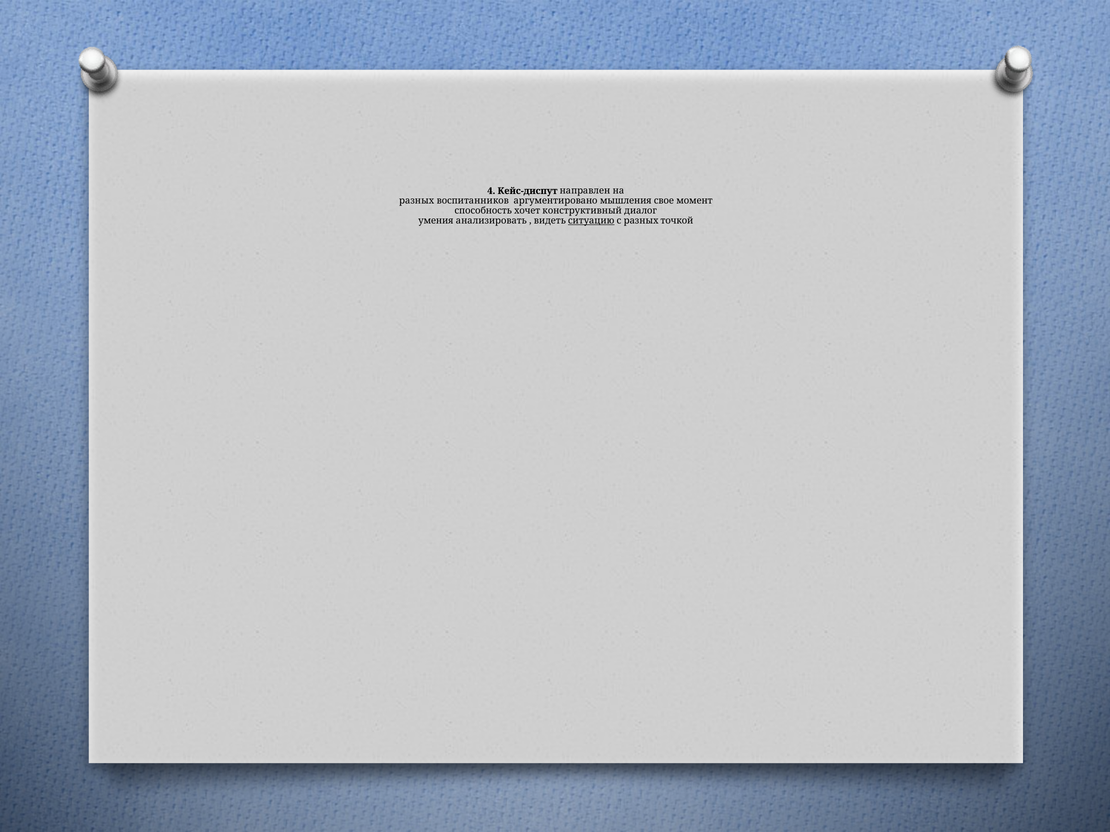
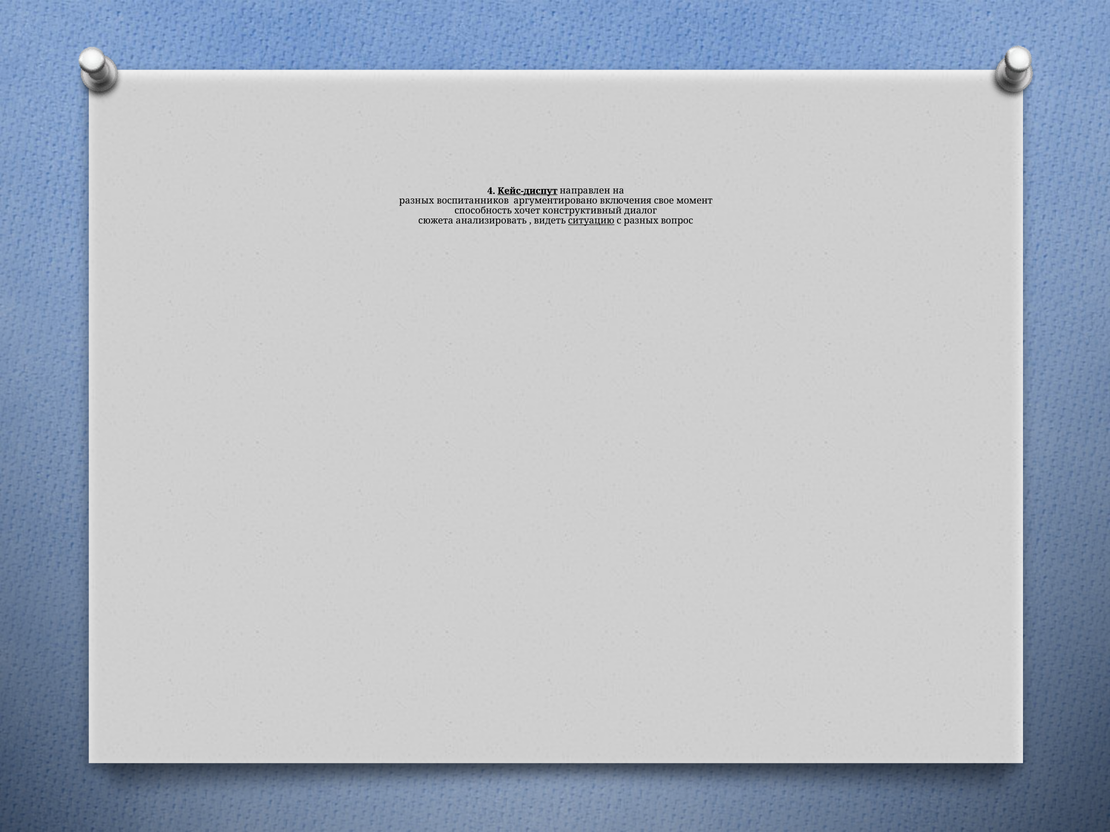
Кейс-диспут underline: none -> present (528, 191)
мышления: мышления -> включения (626, 201)
умения: умения -> сюжета (436, 221)
точкой: точкой -> вопрос (677, 221)
